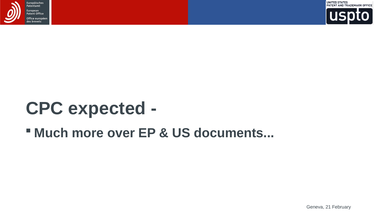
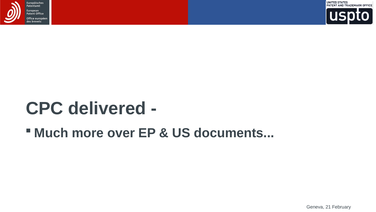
expected: expected -> delivered (107, 108)
